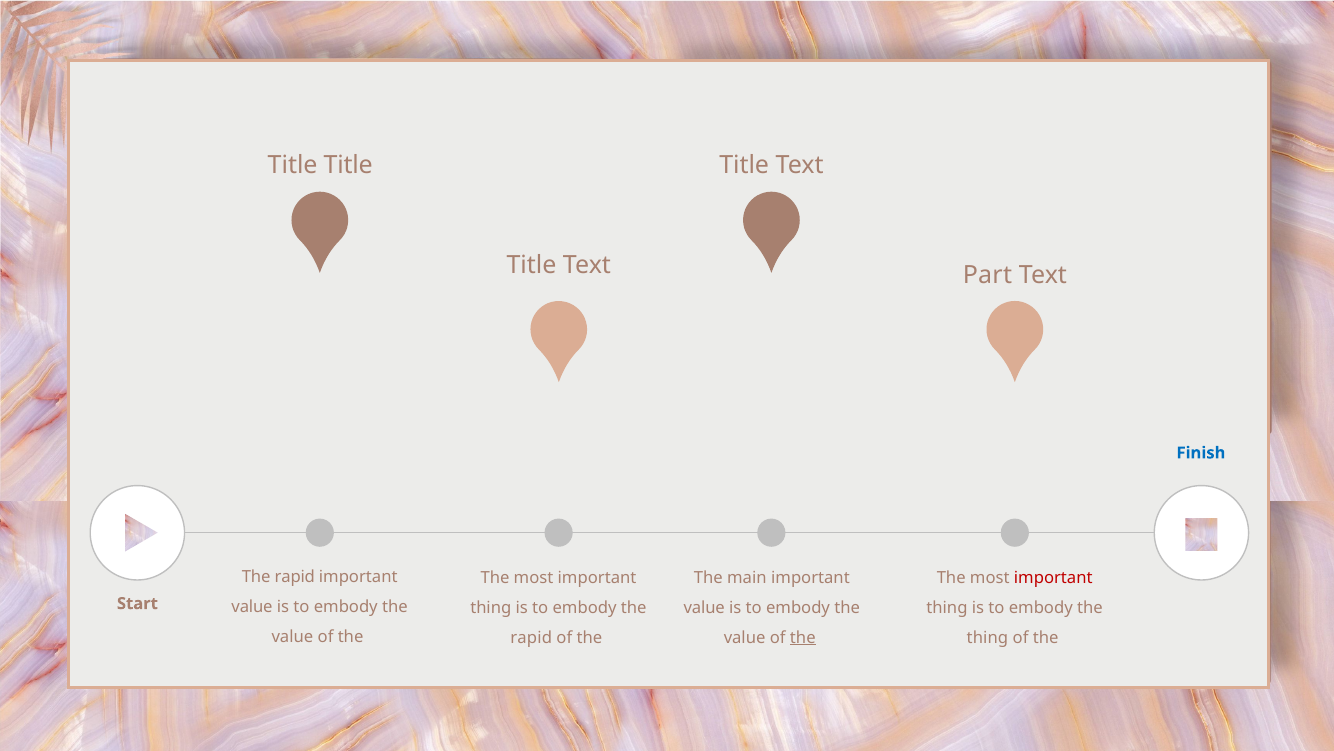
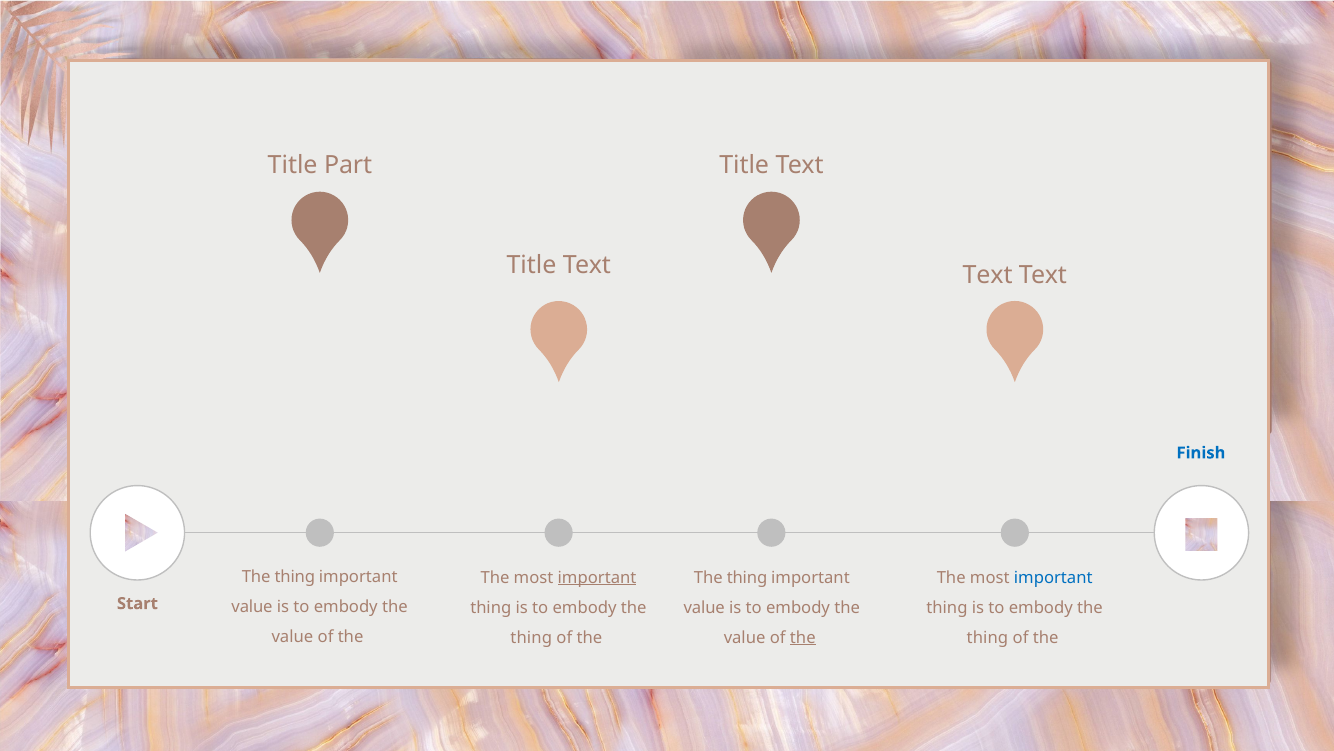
Title: Title -> Part (348, 166)
Title Text Part: Part -> Text (988, 275)
rapid: rapid -> thing (295, 576)
important underline: none -> present (597, 577)
main: main -> thing (747, 577)
important colour: red -> blue (1053, 577)
rapid: rapid -> thing (531, 637)
